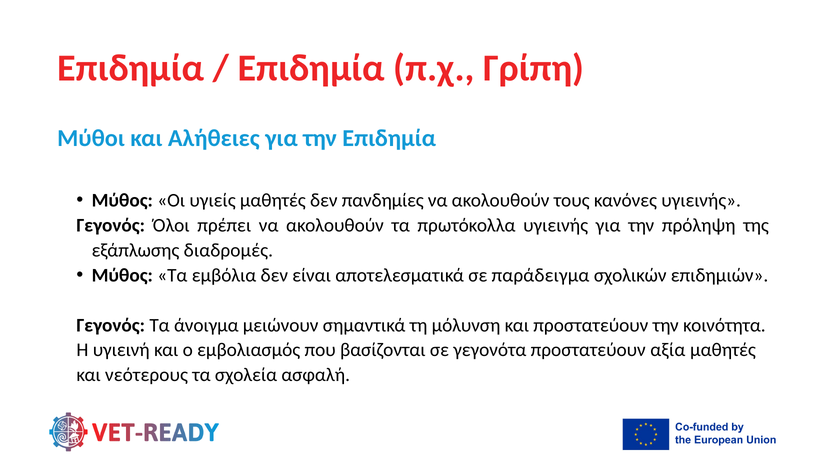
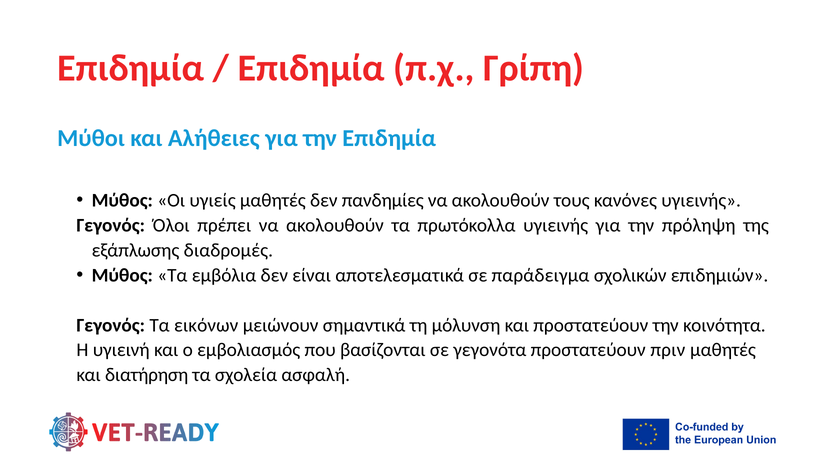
άνοιγμα: άνοιγμα -> εικόνων (206, 325)
αξία: αξία -> πριν (668, 350)
νεότερους: νεότερους -> διατήρηση (147, 375)
